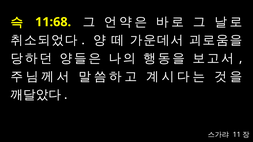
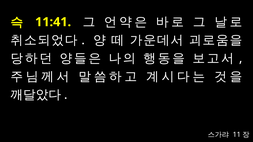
11:68: 11:68 -> 11:41 (53, 22)
